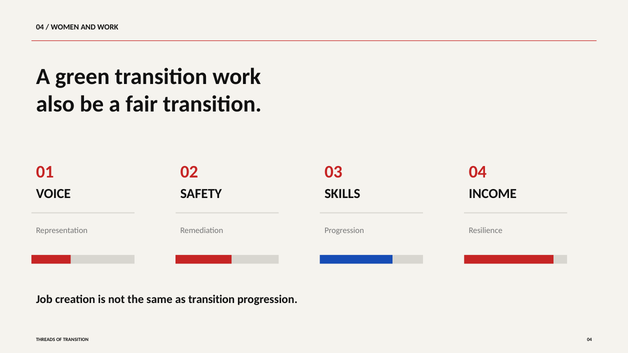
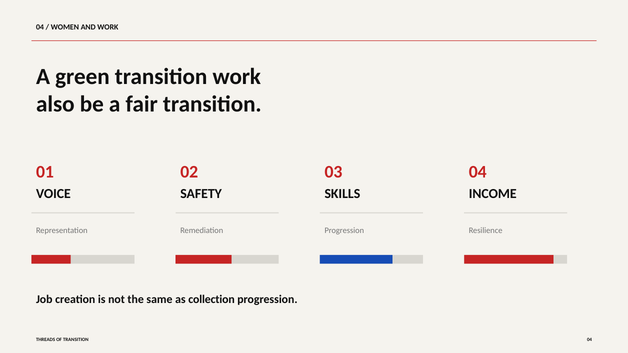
as transition: transition -> collection (212, 300)
